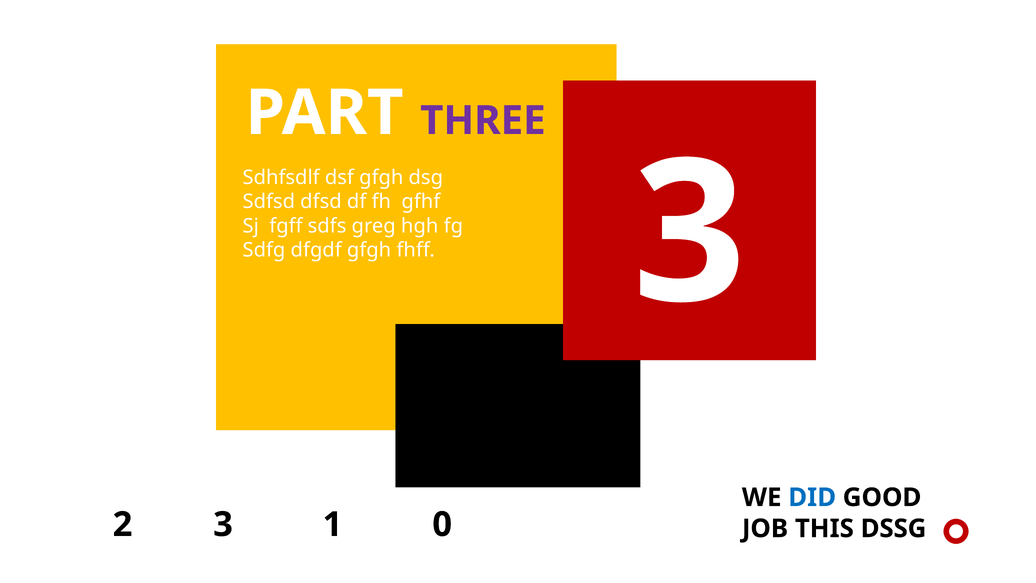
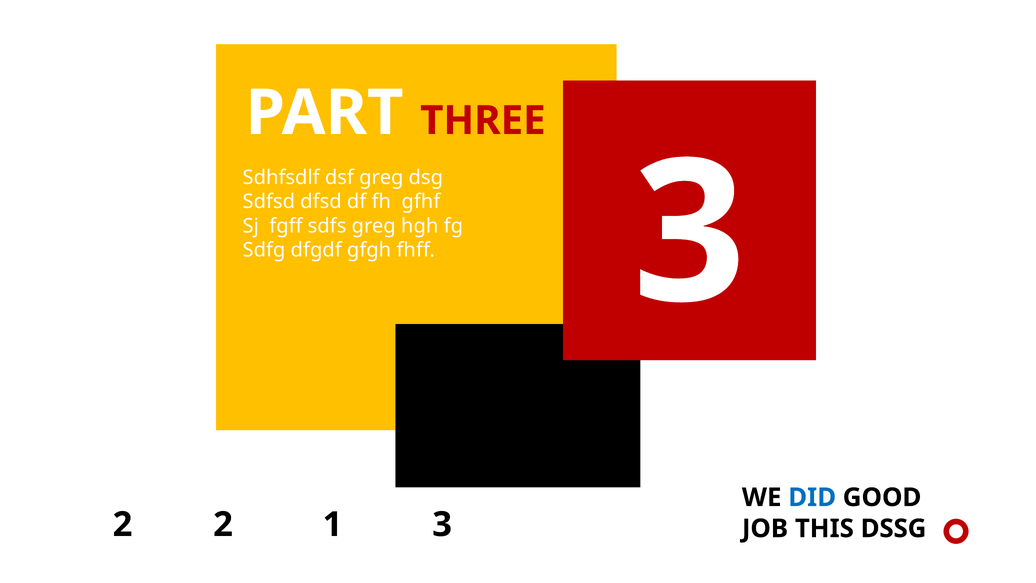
THREE colour: purple -> red (483, 121)
dsf gfgh: gfgh -> greg (381, 177)
2 3: 3 -> 2 (223, 524)
1 0: 0 -> 3 (442, 524)
